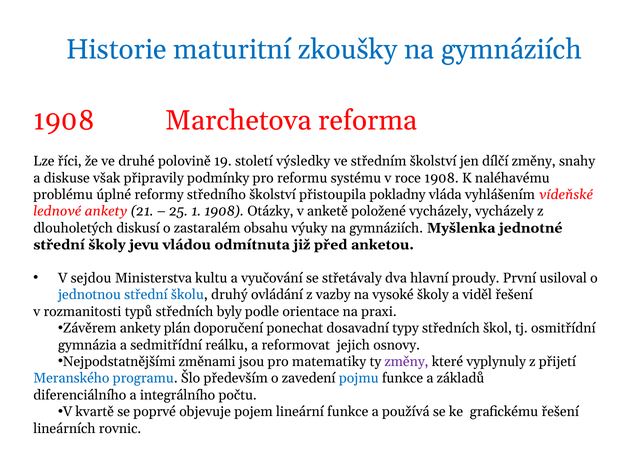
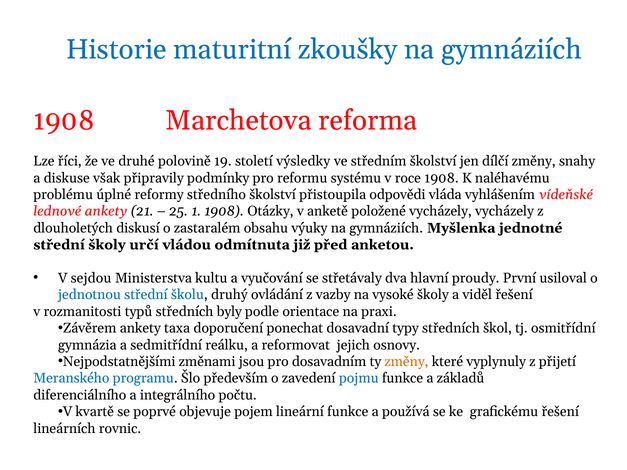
pokladny: pokladny -> odpovědi (398, 195)
jevu: jevu -> určí (144, 245)
plán: plán -> taxa (177, 328)
matematiky: matematiky -> dosavadním (329, 362)
změny colour: purple -> orange (407, 362)
